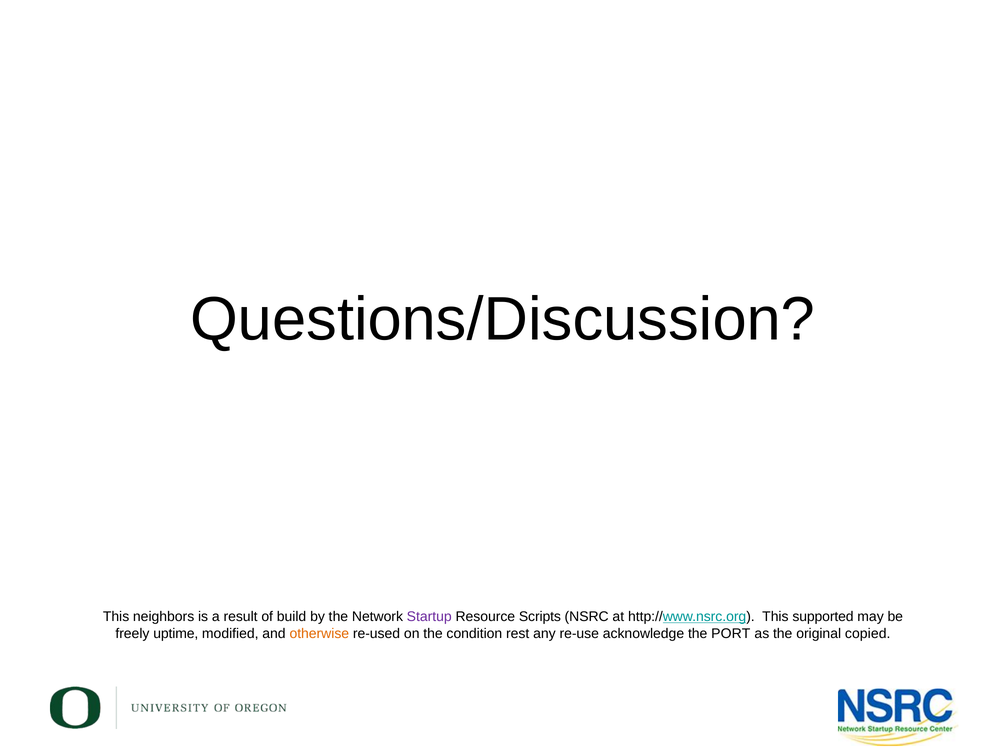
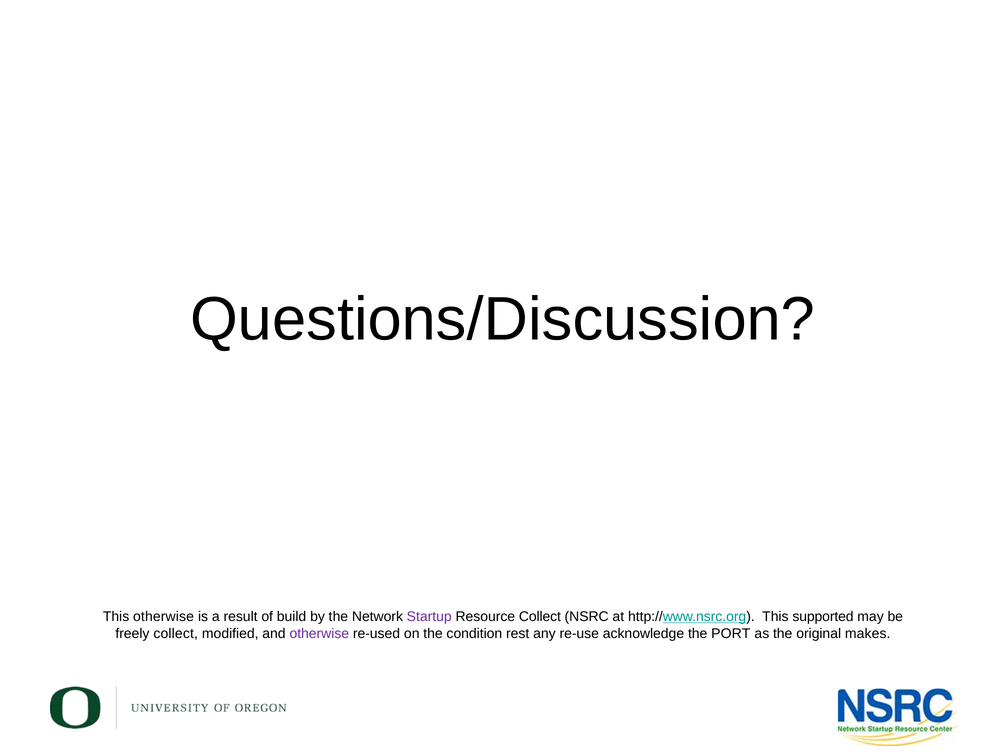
This neighbors: neighbors -> otherwise (164, 617)
Resource Scripts: Scripts -> Collect (540, 617)
freely uptime: uptime -> collect (176, 634)
otherwise colour: orange -> purple (319, 634)
copied: copied -> makes (868, 634)
